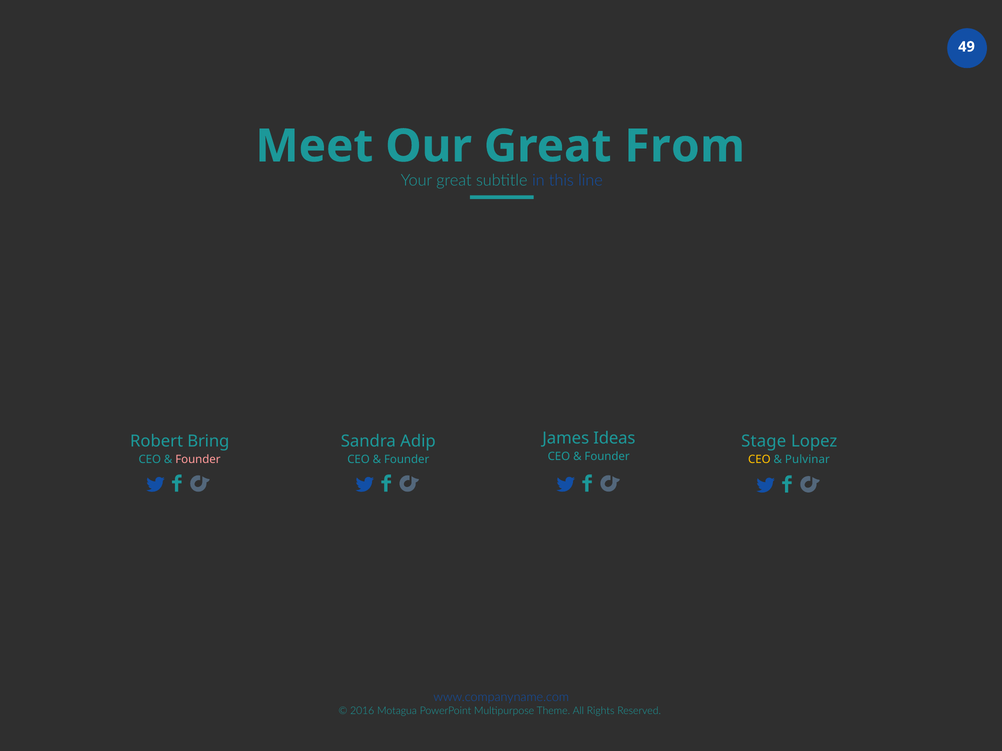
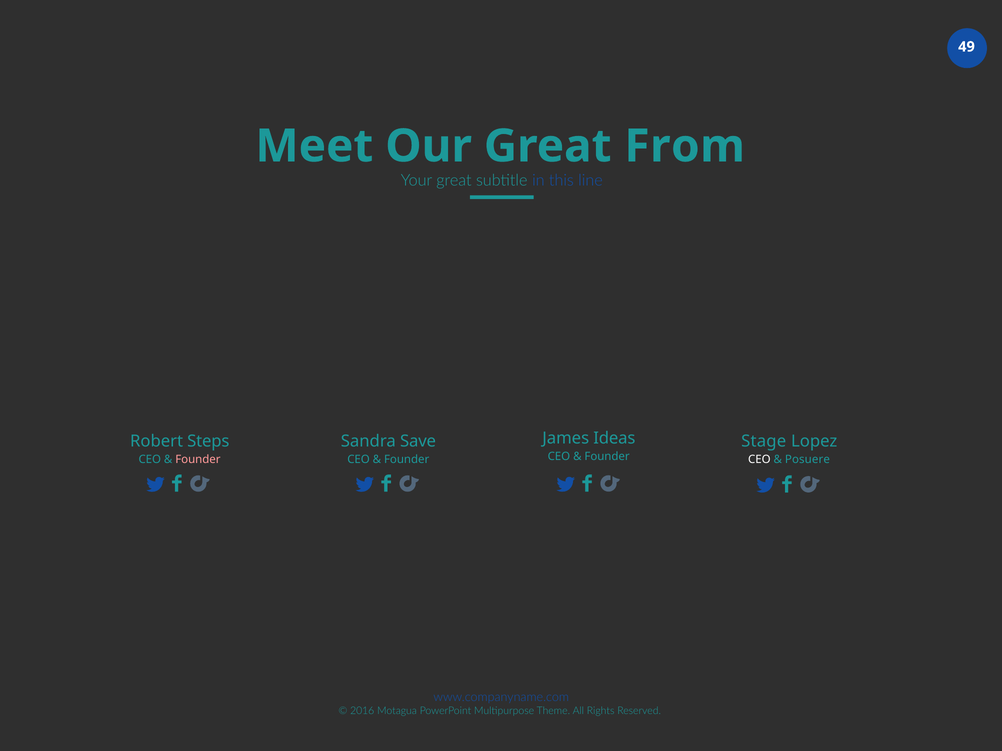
Bring: Bring -> Steps (208, 442)
Adip: Adip -> Save (418, 442)
CEO colour: yellow -> white (759, 460)
Pulvinar: Pulvinar -> Posuere (807, 460)
